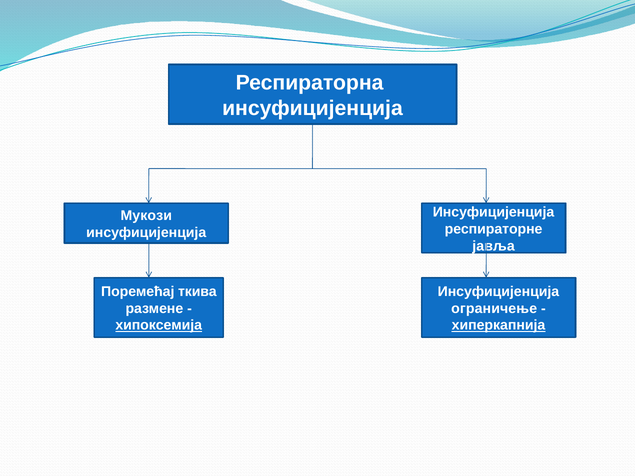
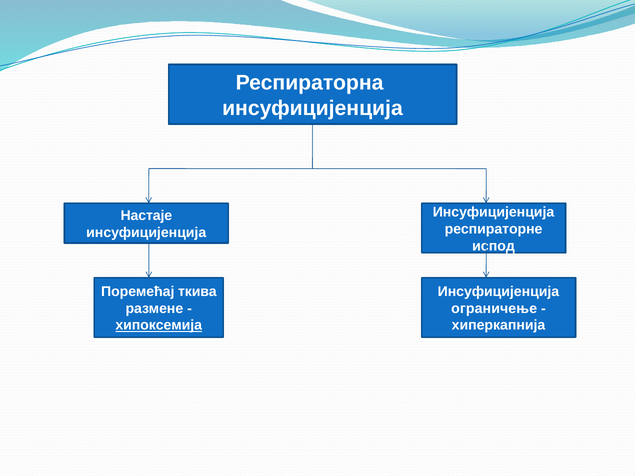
Мукози: Мукози -> Настаје (146, 216)
јавља: јавља -> испод (494, 246)
хиперкапнија underline: present -> none (498, 325)
